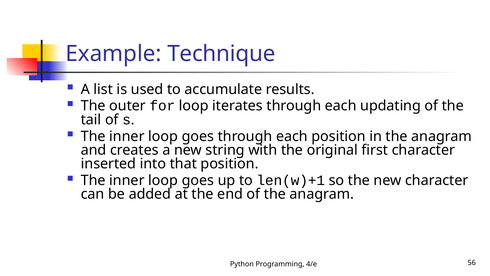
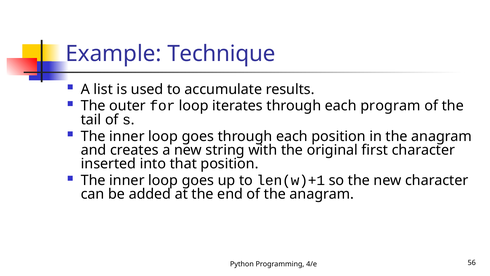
updating: updating -> program (391, 106)
